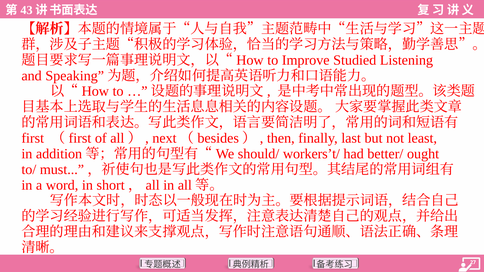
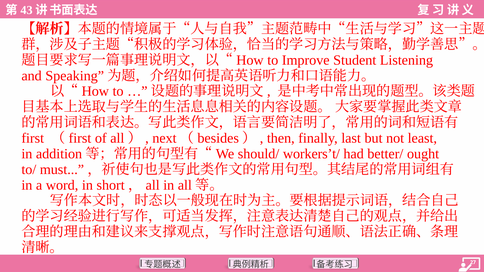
Studied: Studied -> Student (355, 60)
